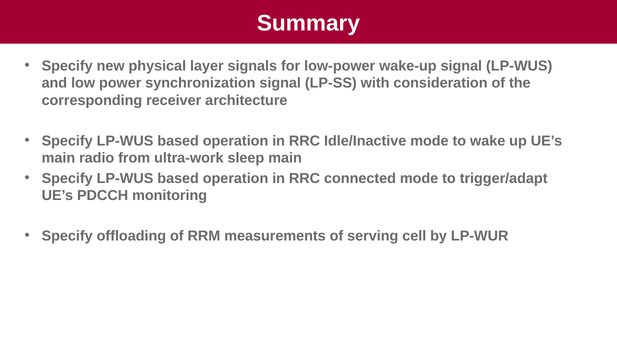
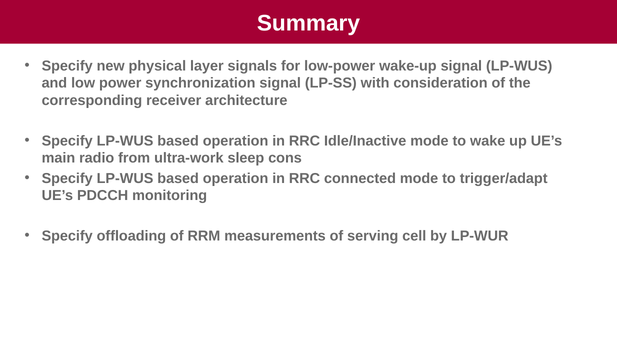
sleep main: main -> cons (285, 158)
